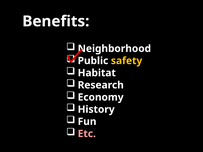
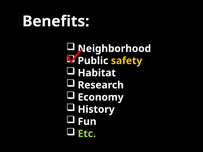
Etc colour: pink -> light green (87, 134)
